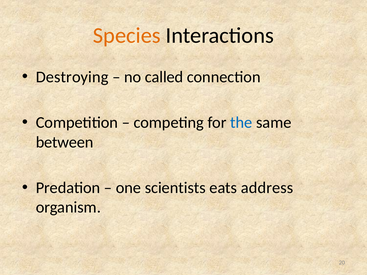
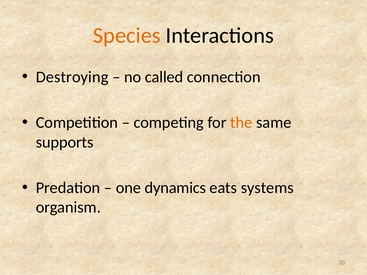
the colour: blue -> orange (241, 123)
between: between -> supports (65, 142)
scientists: scientists -> dynamics (175, 188)
address: address -> systems (267, 188)
